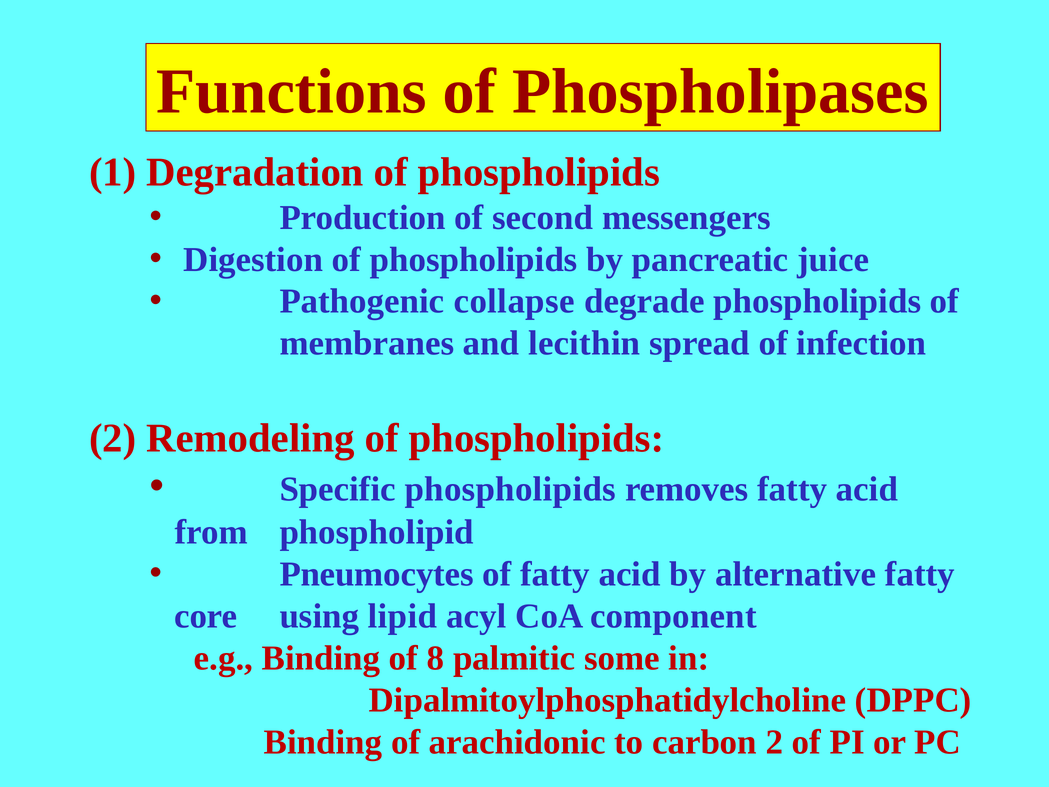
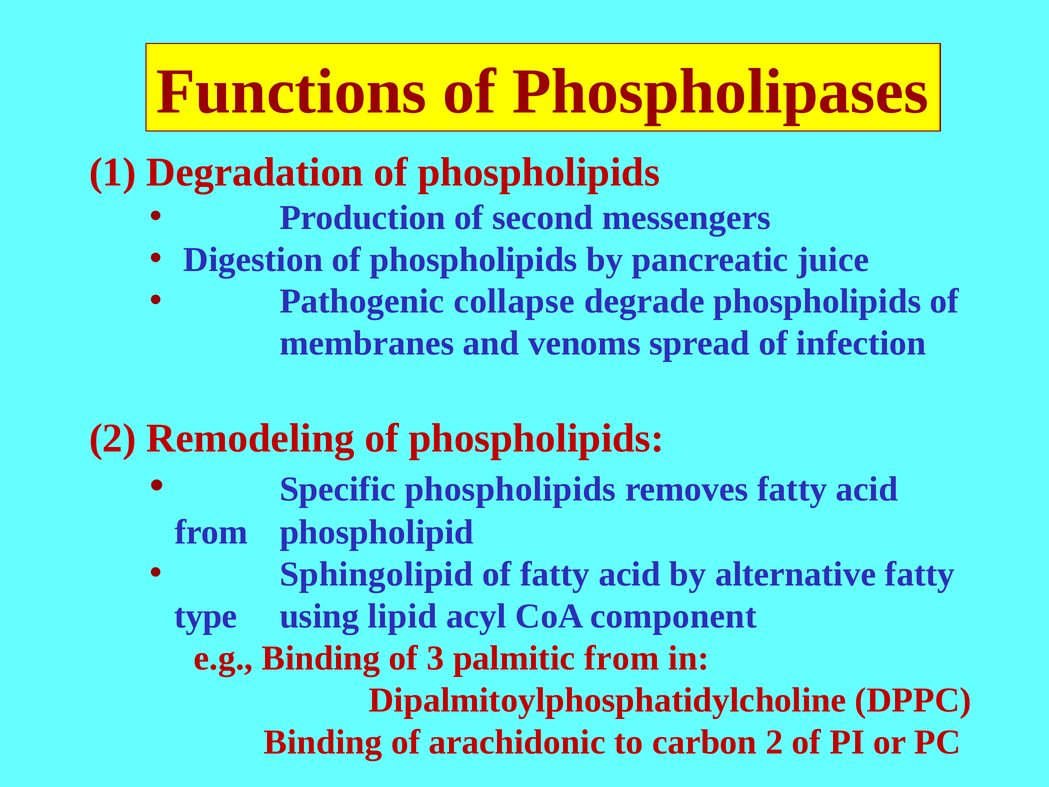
lecithin: lecithin -> venoms (584, 343)
Pneumocytes: Pneumocytes -> Sphingolipid (376, 574)
core: core -> type (206, 616)
8: 8 -> 3 (436, 658)
palmitic some: some -> from (622, 658)
